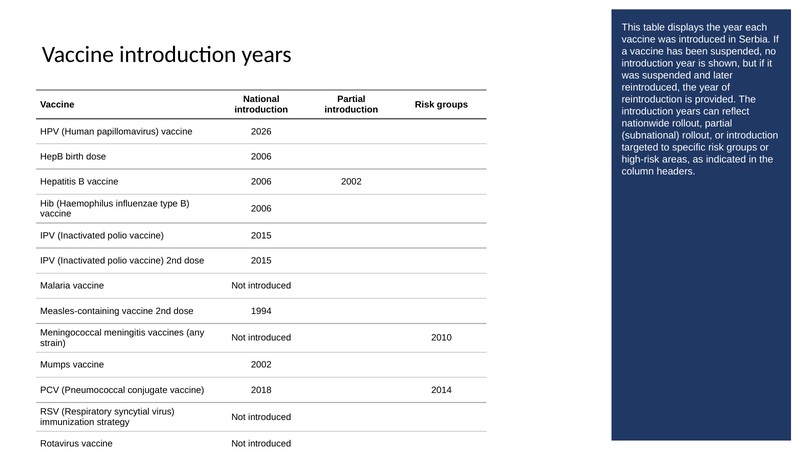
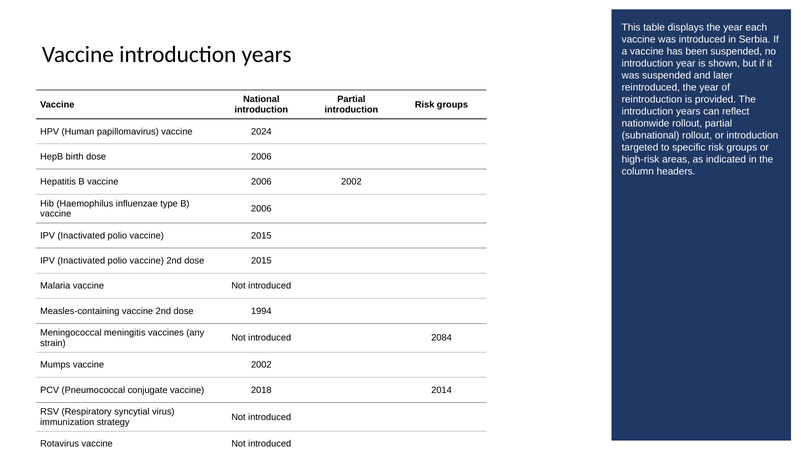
2026: 2026 -> 2024 (261, 132)
2010: 2010 -> 2084 (442, 338)
